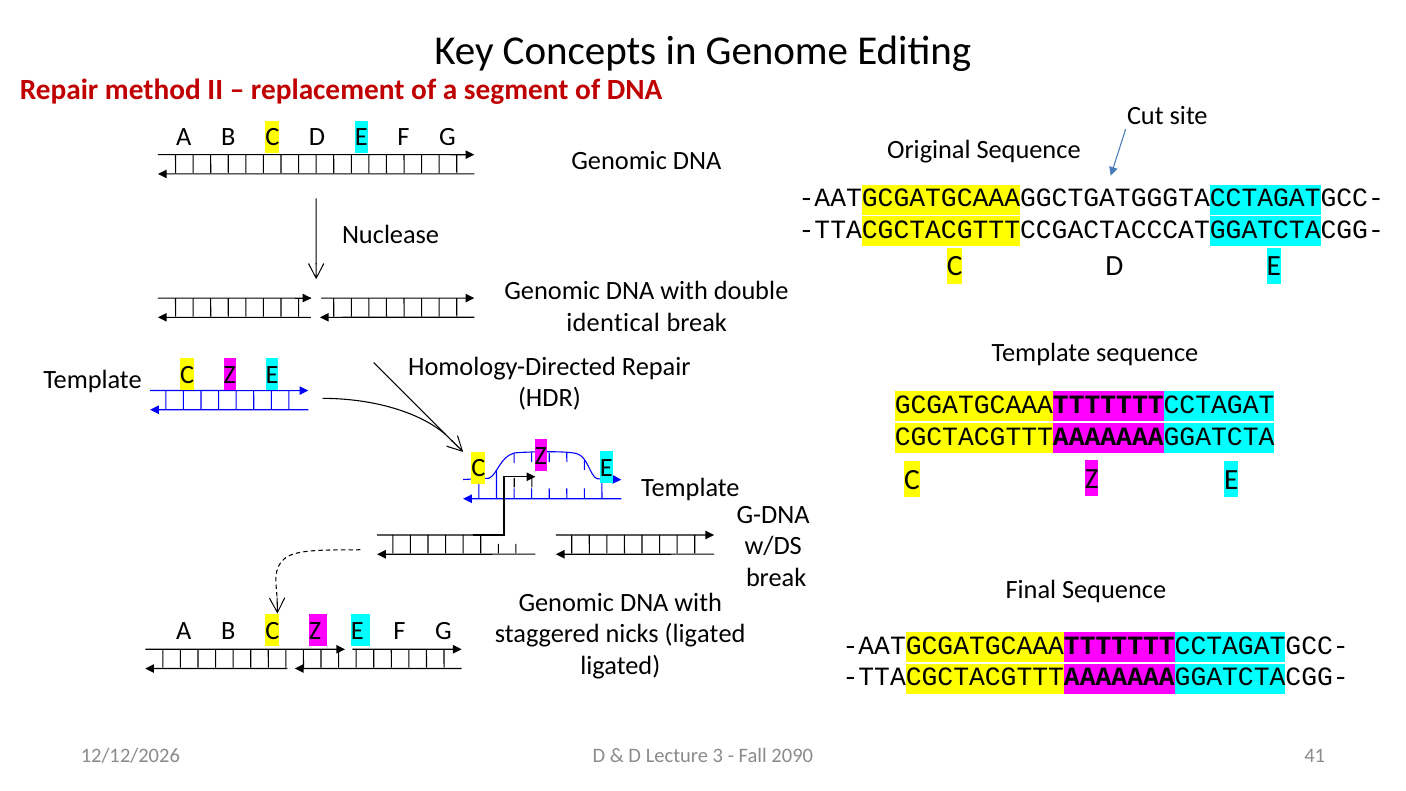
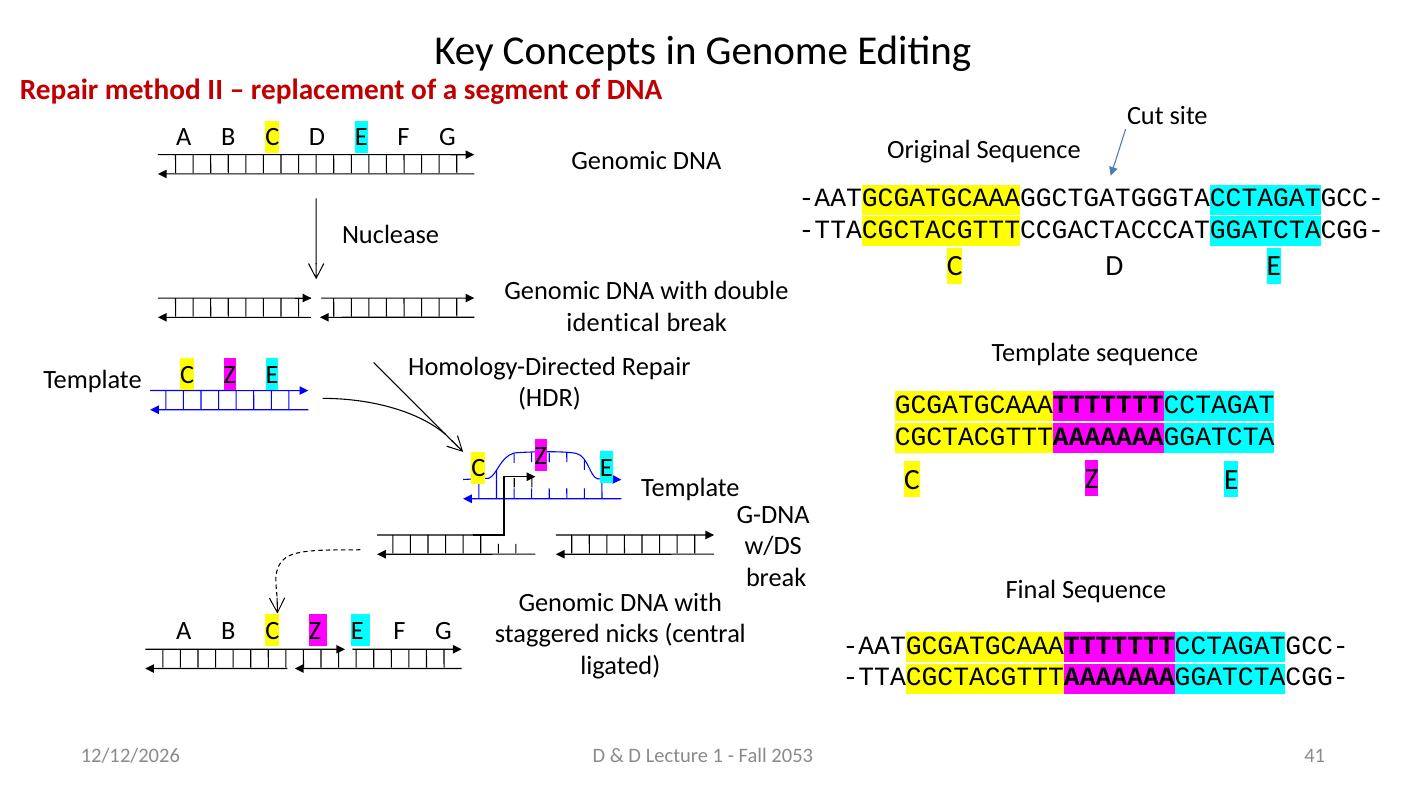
nicks ligated: ligated -> central (705, 634)
3: 3 -> 1 (718, 755)
2090: 2090 -> 2053 (792, 755)
